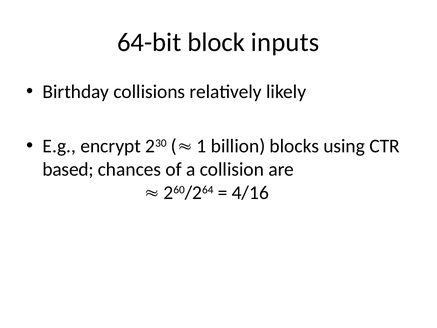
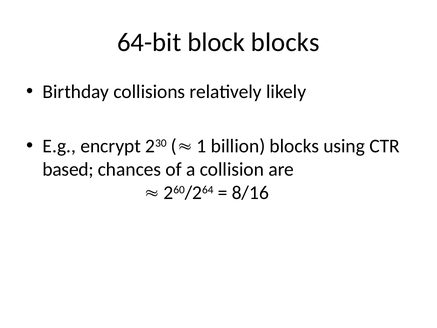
block inputs: inputs -> blocks (285, 42)
4/16: 4/16 -> 8/16 (250, 193)
